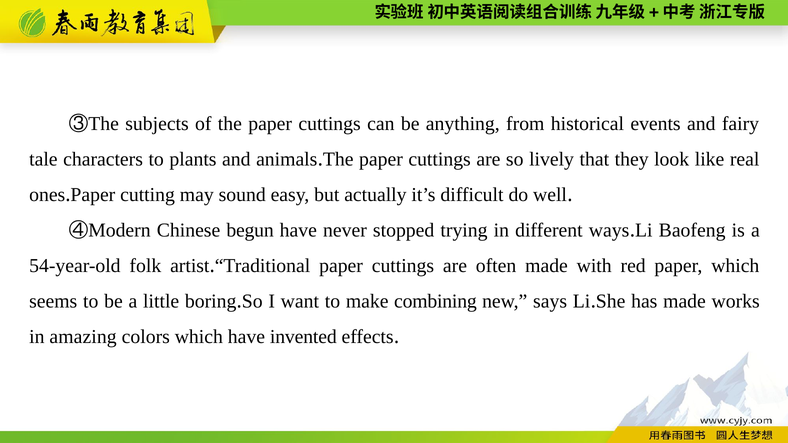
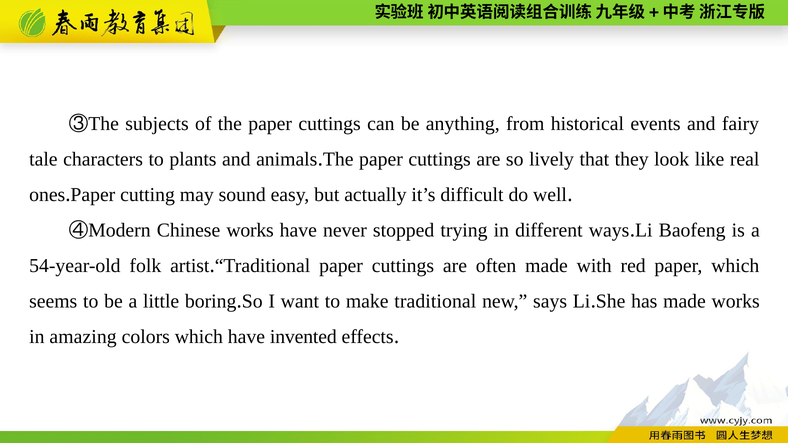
Chinese begun: begun -> works (250, 230)
make combining: combining -> traditional (435, 301)
